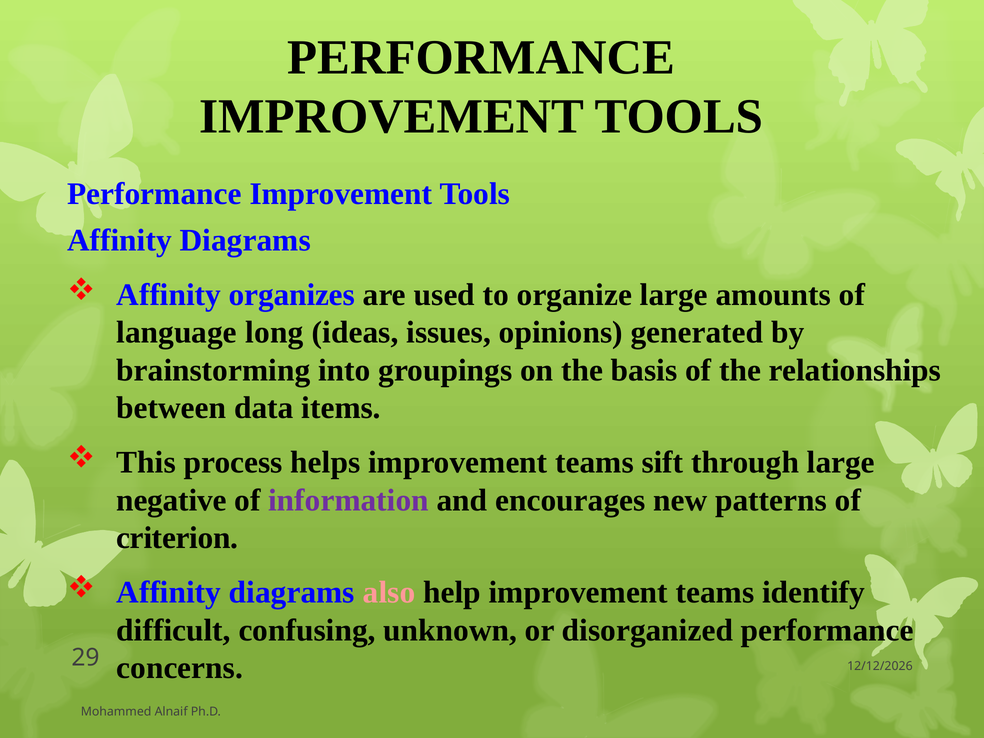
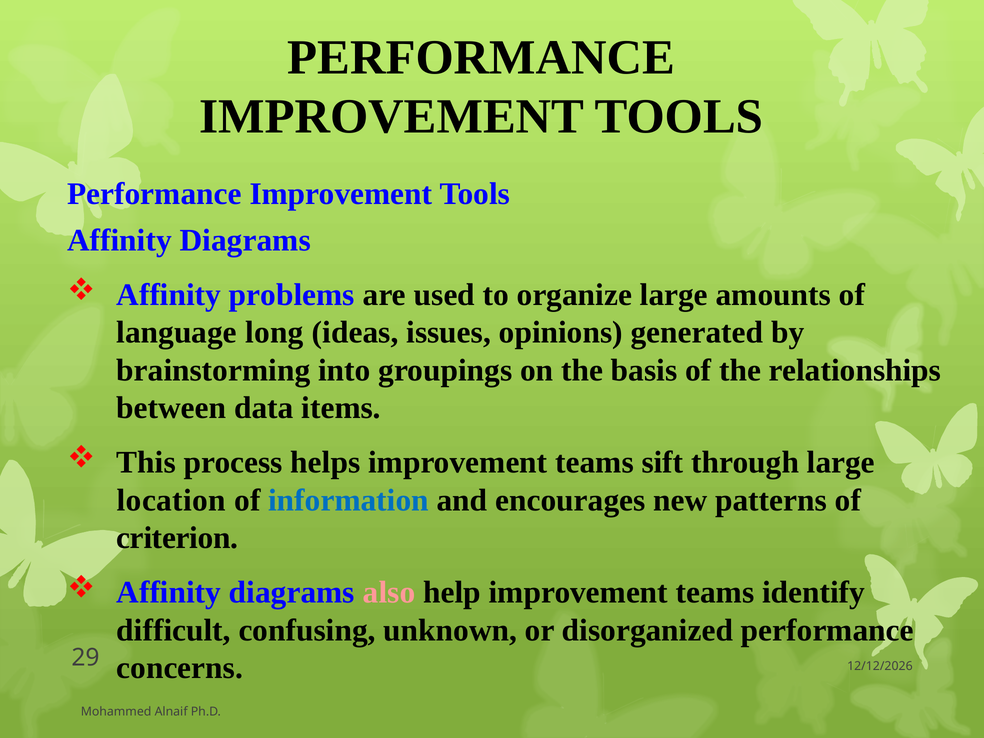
organizes: organizes -> problems (292, 295)
negative: negative -> location (171, 500)
information colour: purple -> blue (349, 500)
